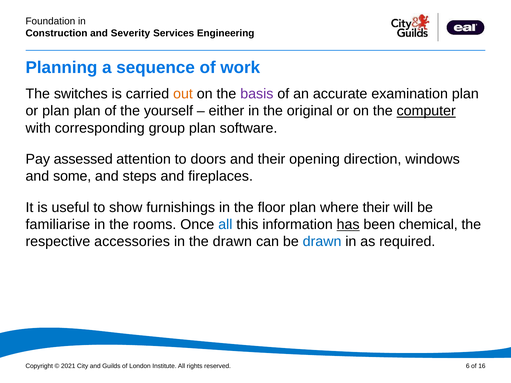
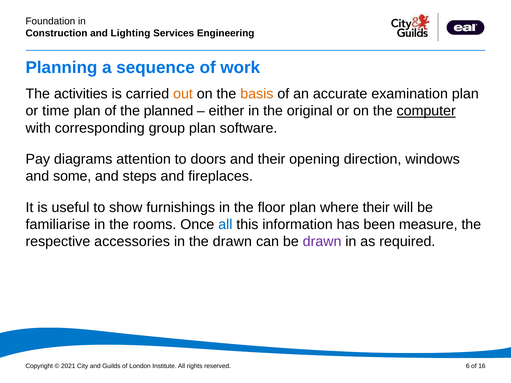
Severity: Severity -> Lighting (130, 33)
switches: switches -> activities (81, 94)
basis colour: purple -> orange (257, 94)
or plan: plan -> time (56, 111)
yourself: yourself -> planned (169, 111)
assessed: assessed -> diagrams (83, 159)
has underline: present -> none (348, 225)
chemical: chemical -> measure (428, 225)
drawn colour: blue -> purple (322, 242)
